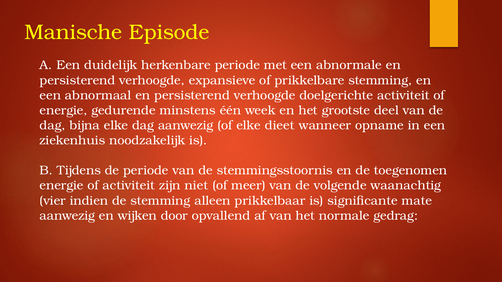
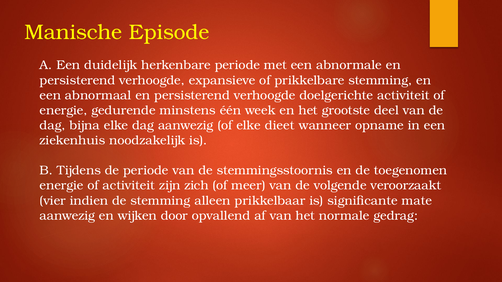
niet: niet -> zich (197, 186)
waanachtig: waanachtig -> veroorzaakt (406, 186)
